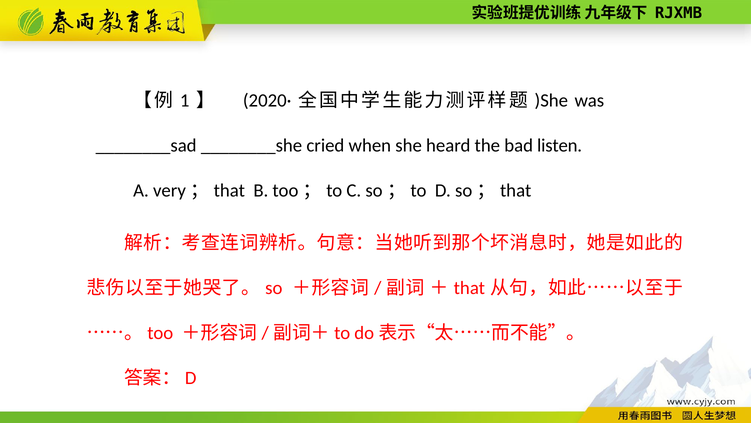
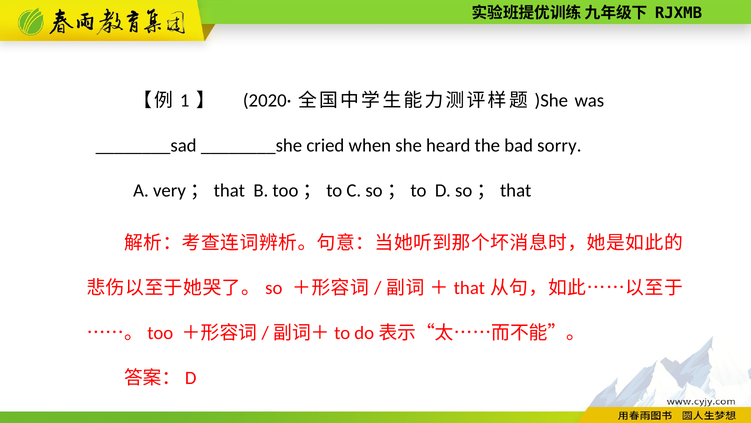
listen: listen -> sorry (559, 145)
